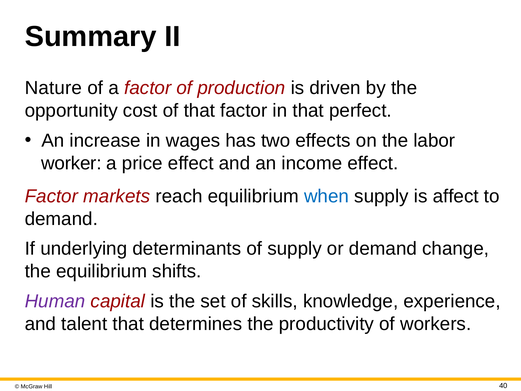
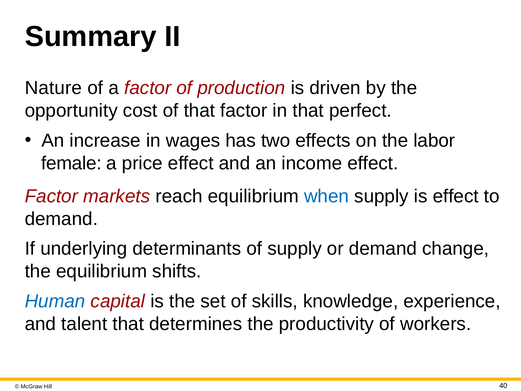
worker: worker -> female (71, 163)
is affect: affect -> effect (456, 196)
Human colour: purple -> blue (55, 301)
